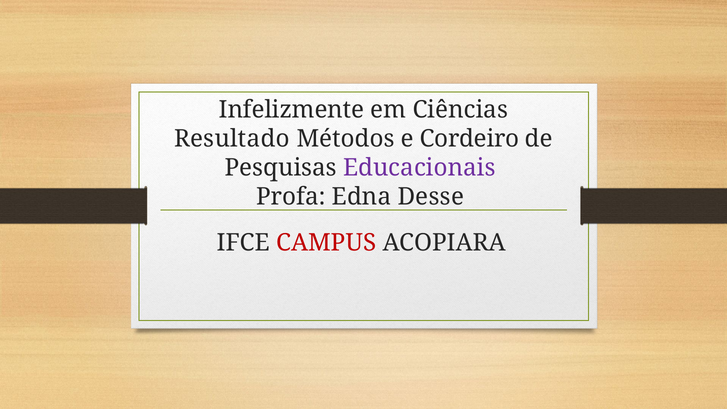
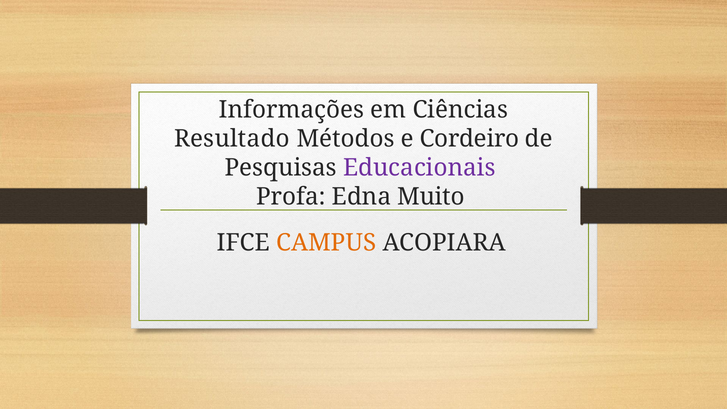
Infelizmente: Infelizmente -> Informações (291, 109)
Desse: Desse -> Muito (431, 197)
CAMPUS colour: red -> orange (326, 242)
